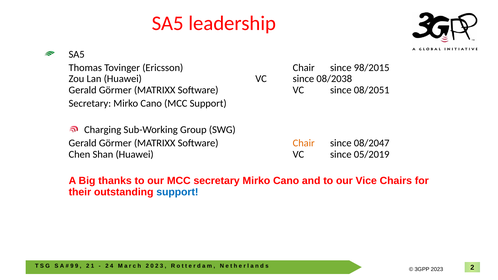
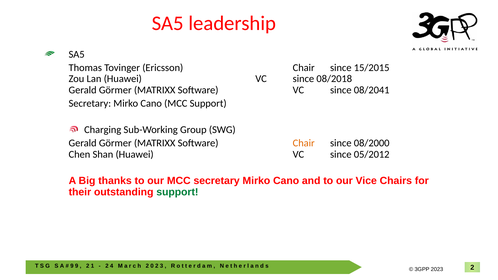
98/2015: 98/2015 -> 15/2015 (372, 68)
08/2038: 08/2038 -> 08/2018 (334, 79)
08/2051: 08/2051 -> 08/2041 (372, 90)
08/2047: 08/2047 -> 08/2000 (372, 143)
05/2019: 05/2019 -> 05/2012 (372, 154)
support colour: blue -> green (177, 192)
